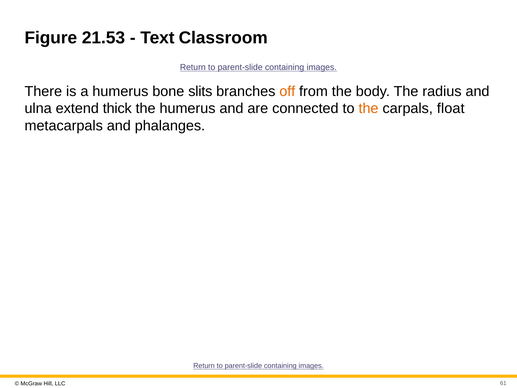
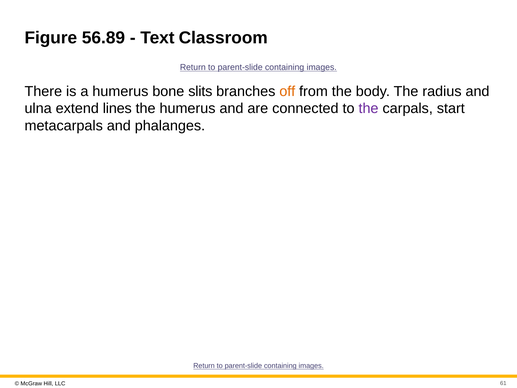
21.53: 21.53 -> 56.89 (103, 38)
thick: thick -> lines (117, 108)
the colour: orange -> purple (369, 108)
float: float -> start (451, 108)
